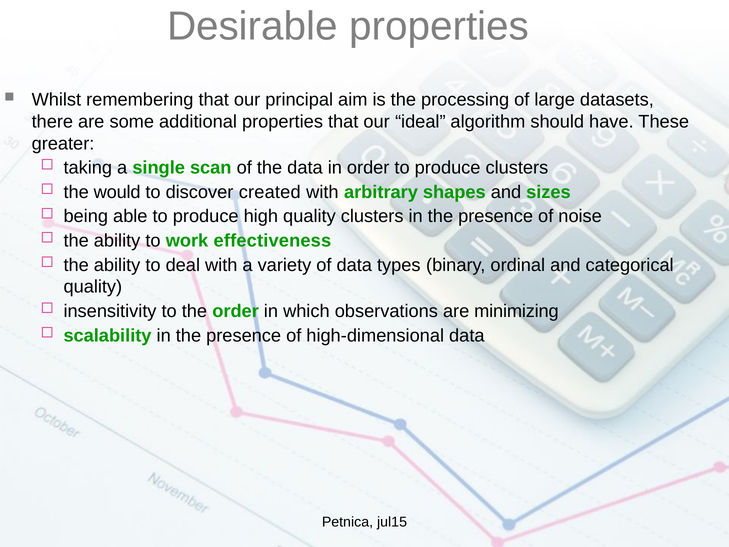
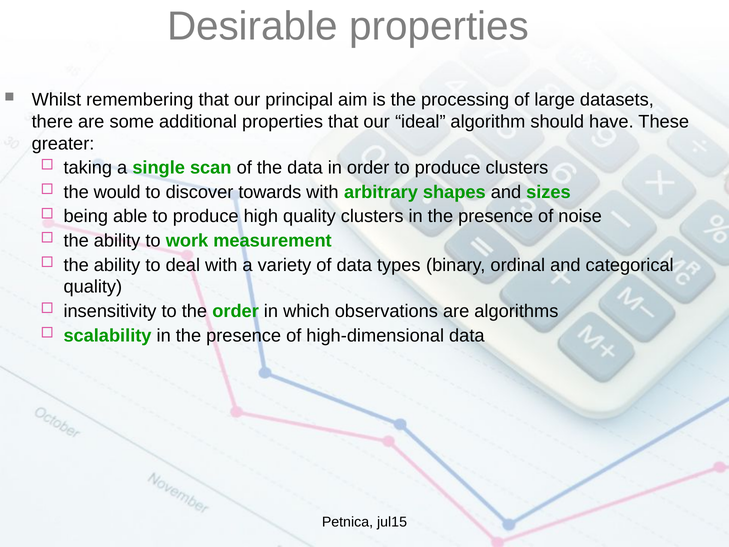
created: created -> towards (270, 192)
effectiveness: effectiveness -> measurement (272, 241)
minimizing: minimizing -> algorithms (516, 311)
